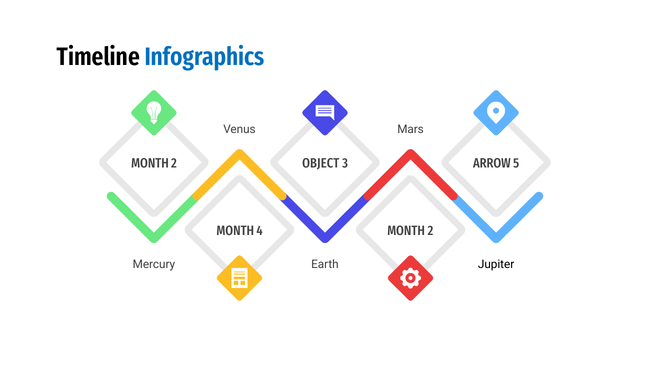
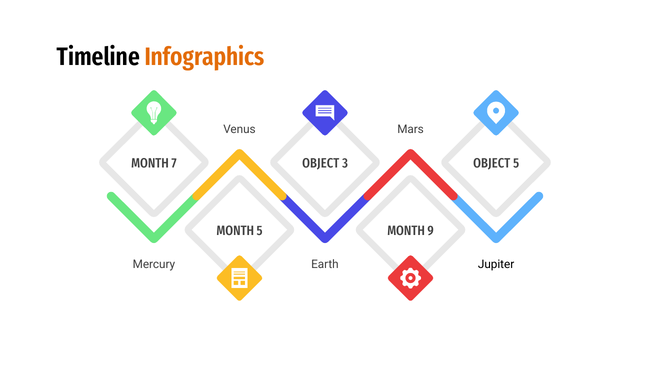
Infographics colour: blue -> orange (205, 57)
2: 2 -> 7 (174, 164)
ARROW: ARROW -> OBJECT (492, 164)
MONTH 4: 4 -> 5 (260, 231)
2: 2 -> 9 (431, 231)
